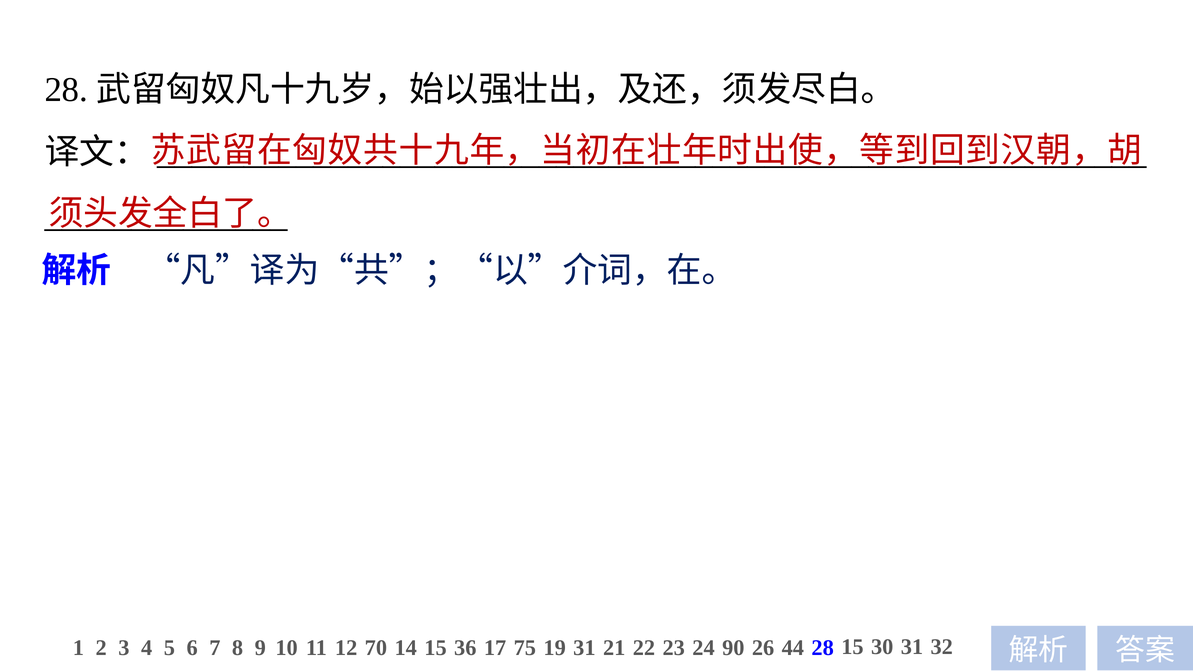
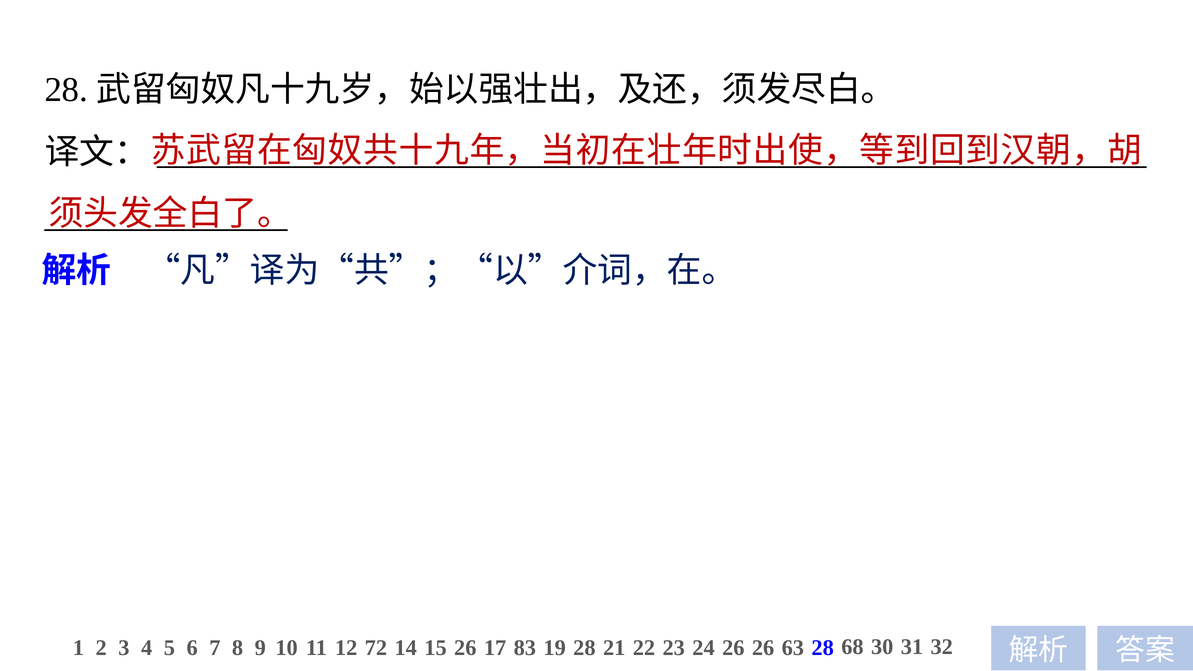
70: 70 -> 72 (376, 648)
15 36: 36 -> 26 (465, 648)
75: 75 -> 83 (525, 648)
19 31: 31 -> 28 (584, 648)
24 90: 90 -> 26 (733, 648)
44: 44 -> 63 (793, 648)
28 15: 15 -> 68 (852, 647)
